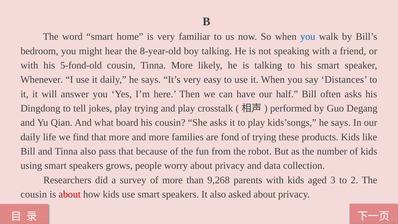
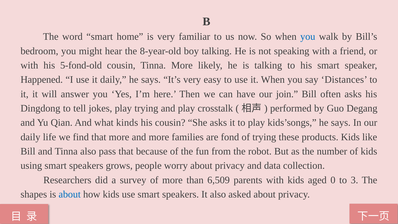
Whenever: Whenever -> Happened (42, 80)
half: half -> join (287, 94)
board: board -> kinds (127, 123)
9,268: 9,268 -> 6,509 (219, 180)
3: 3 -> 0 (333, 180)
2: 2 -> 3 (354, 180)
cousin: cousin -> shapes (34, 194)
about colour: red -> blue (70, 194)
